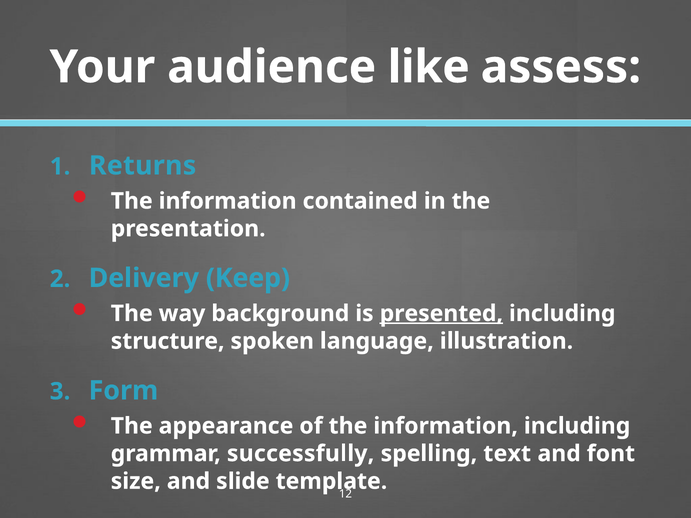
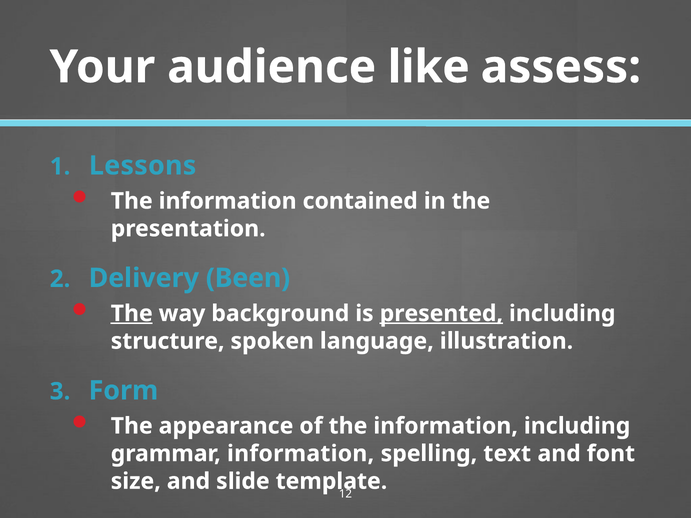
Returns: Returns -> Lessons (143, 166)
Keep: Keep -> Been (248, 278)
The underline: none -> present (132, 314)
grammar successfully: successfully -> information (301, 454)
